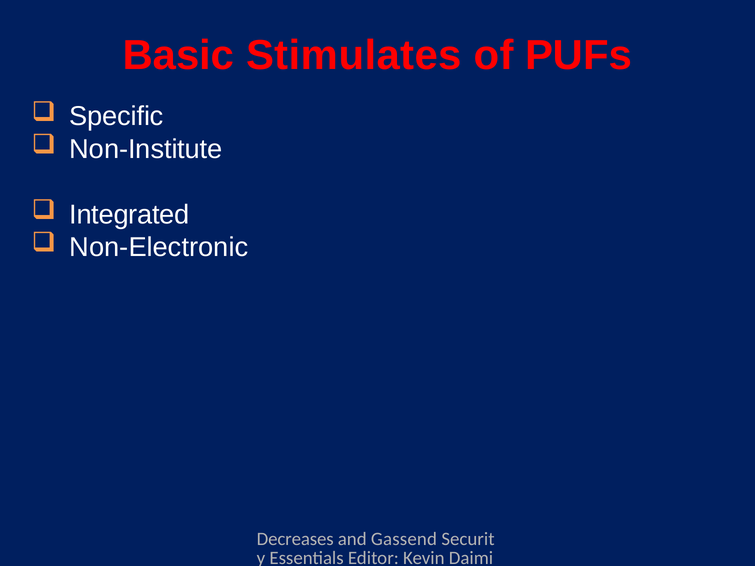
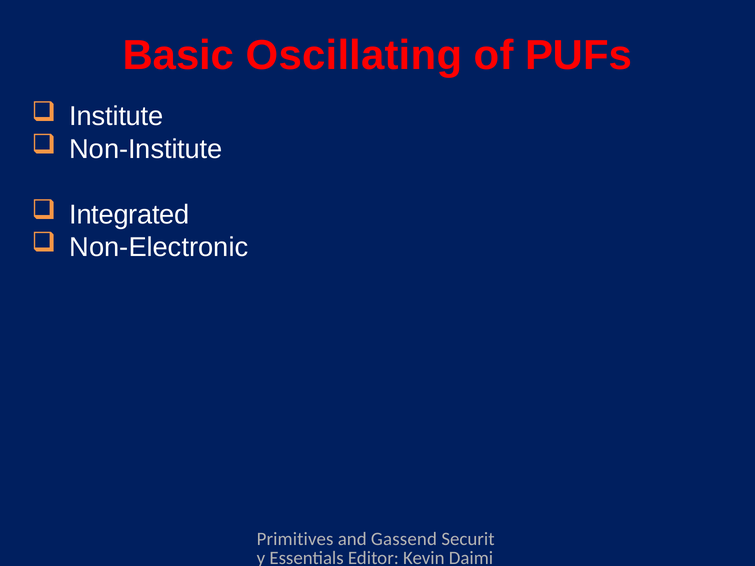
Stimulates: Stimulates -> Oscillating (354, 55)
Specific: Specific -> Institute (116, 117)
Decreases: Decreases -> Primitives (295, 539)
